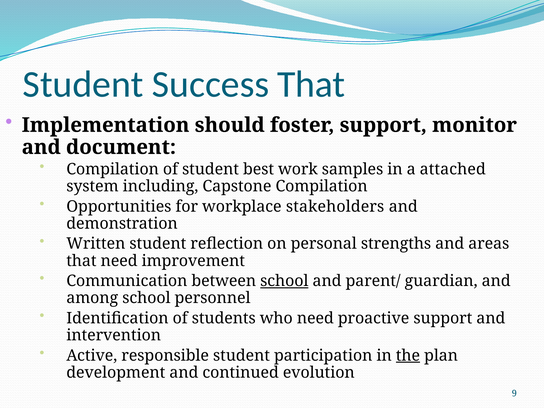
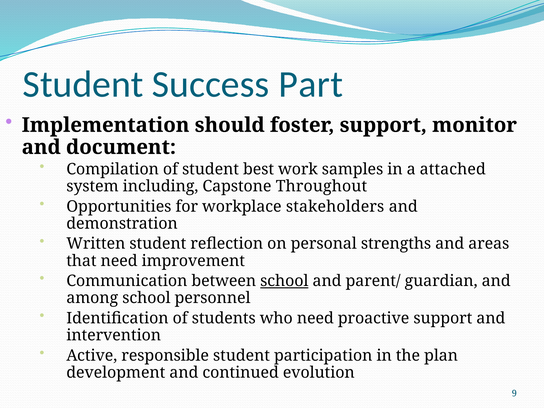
Success That: That -> Part (311, 84)
Capstone Compilation: Compilation -> Throughout (321, 186)
the underline: present -> none (408, 355)
